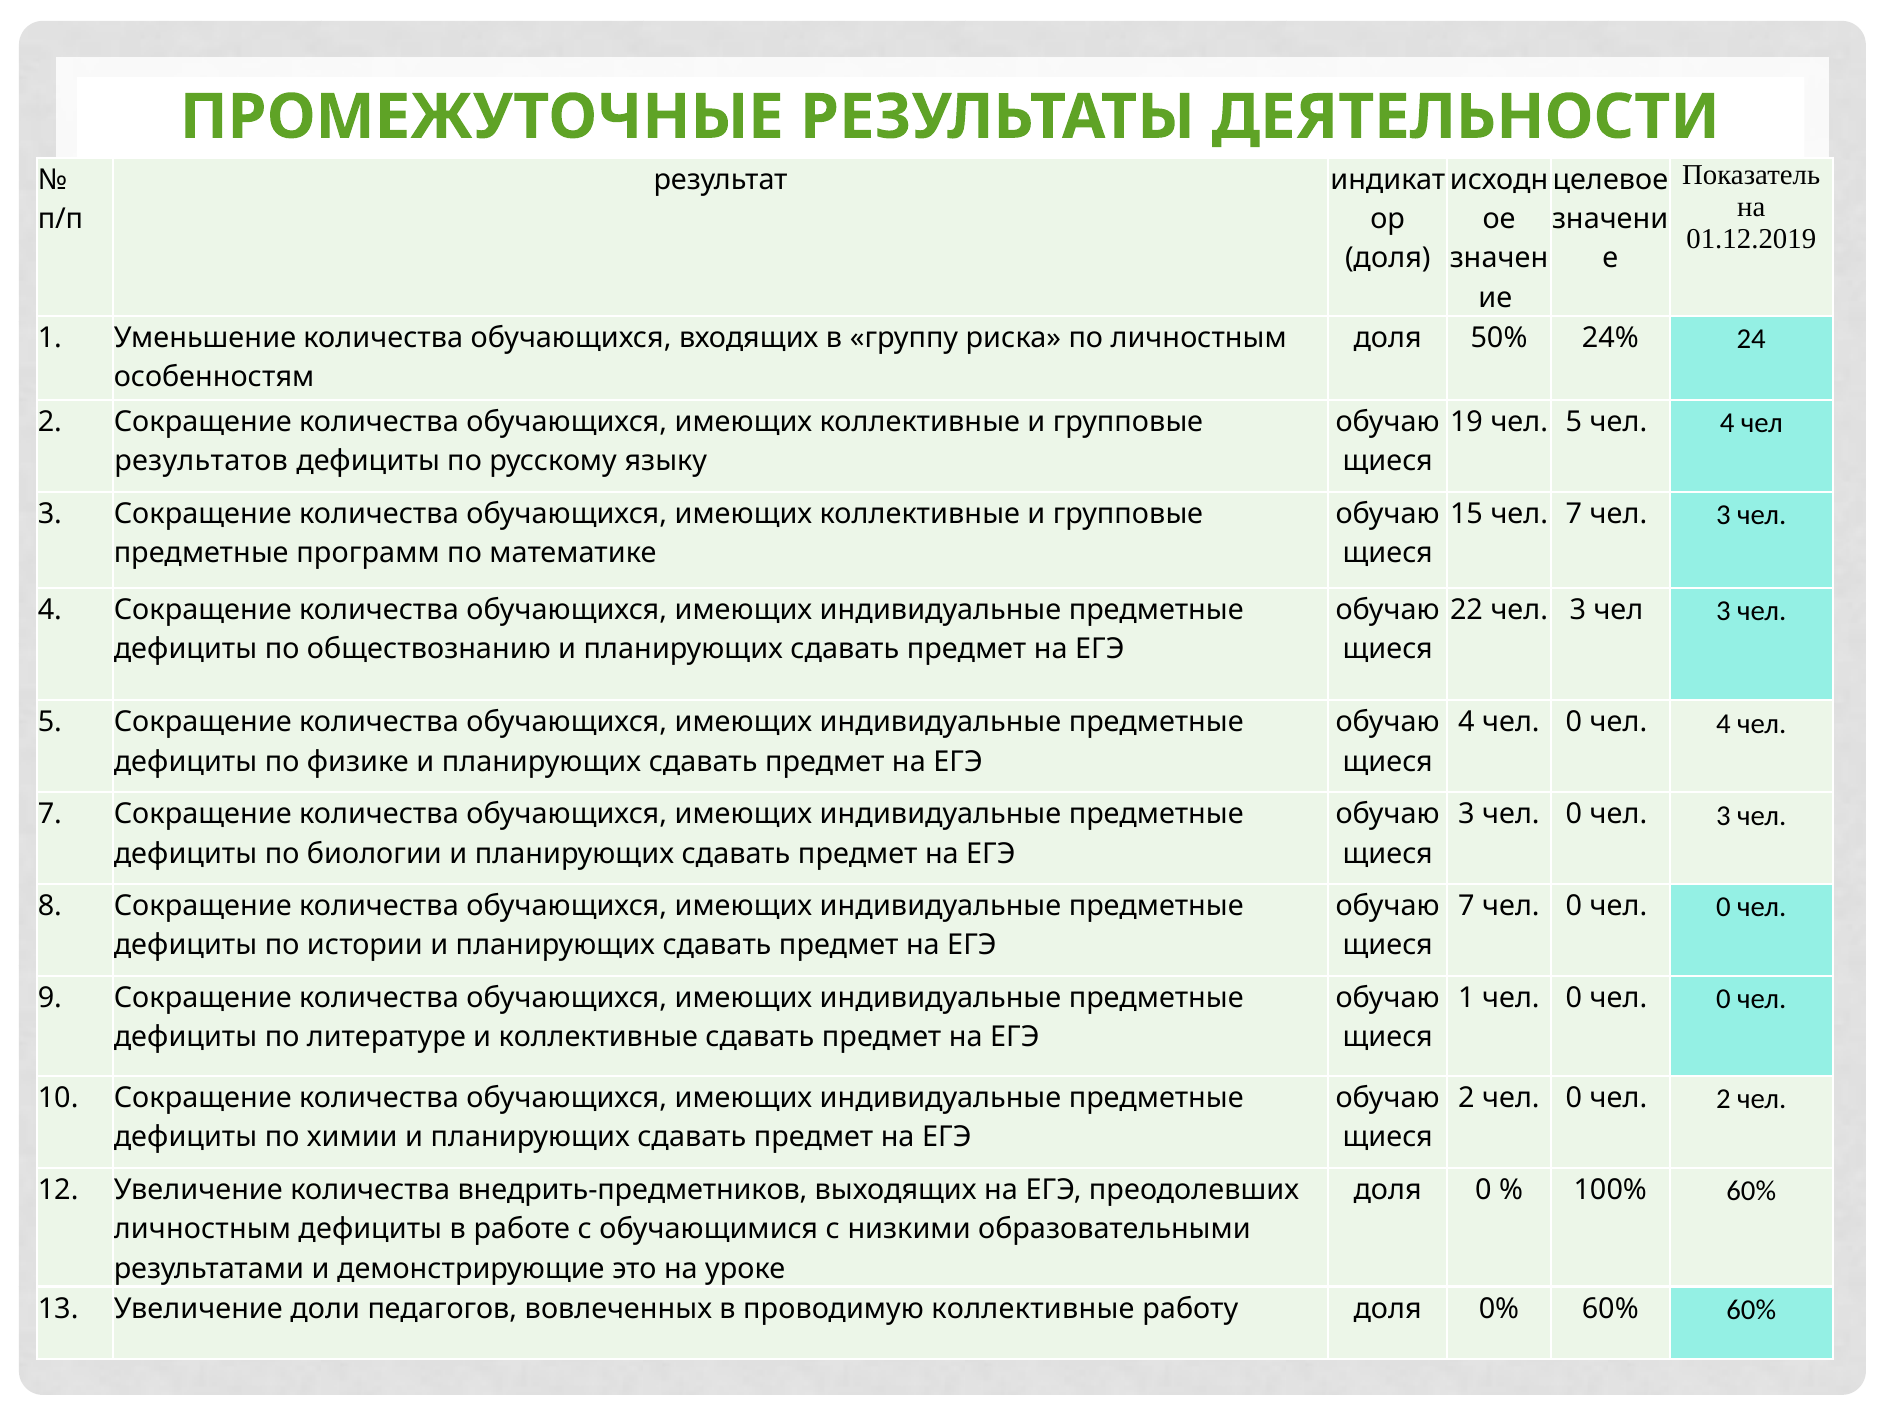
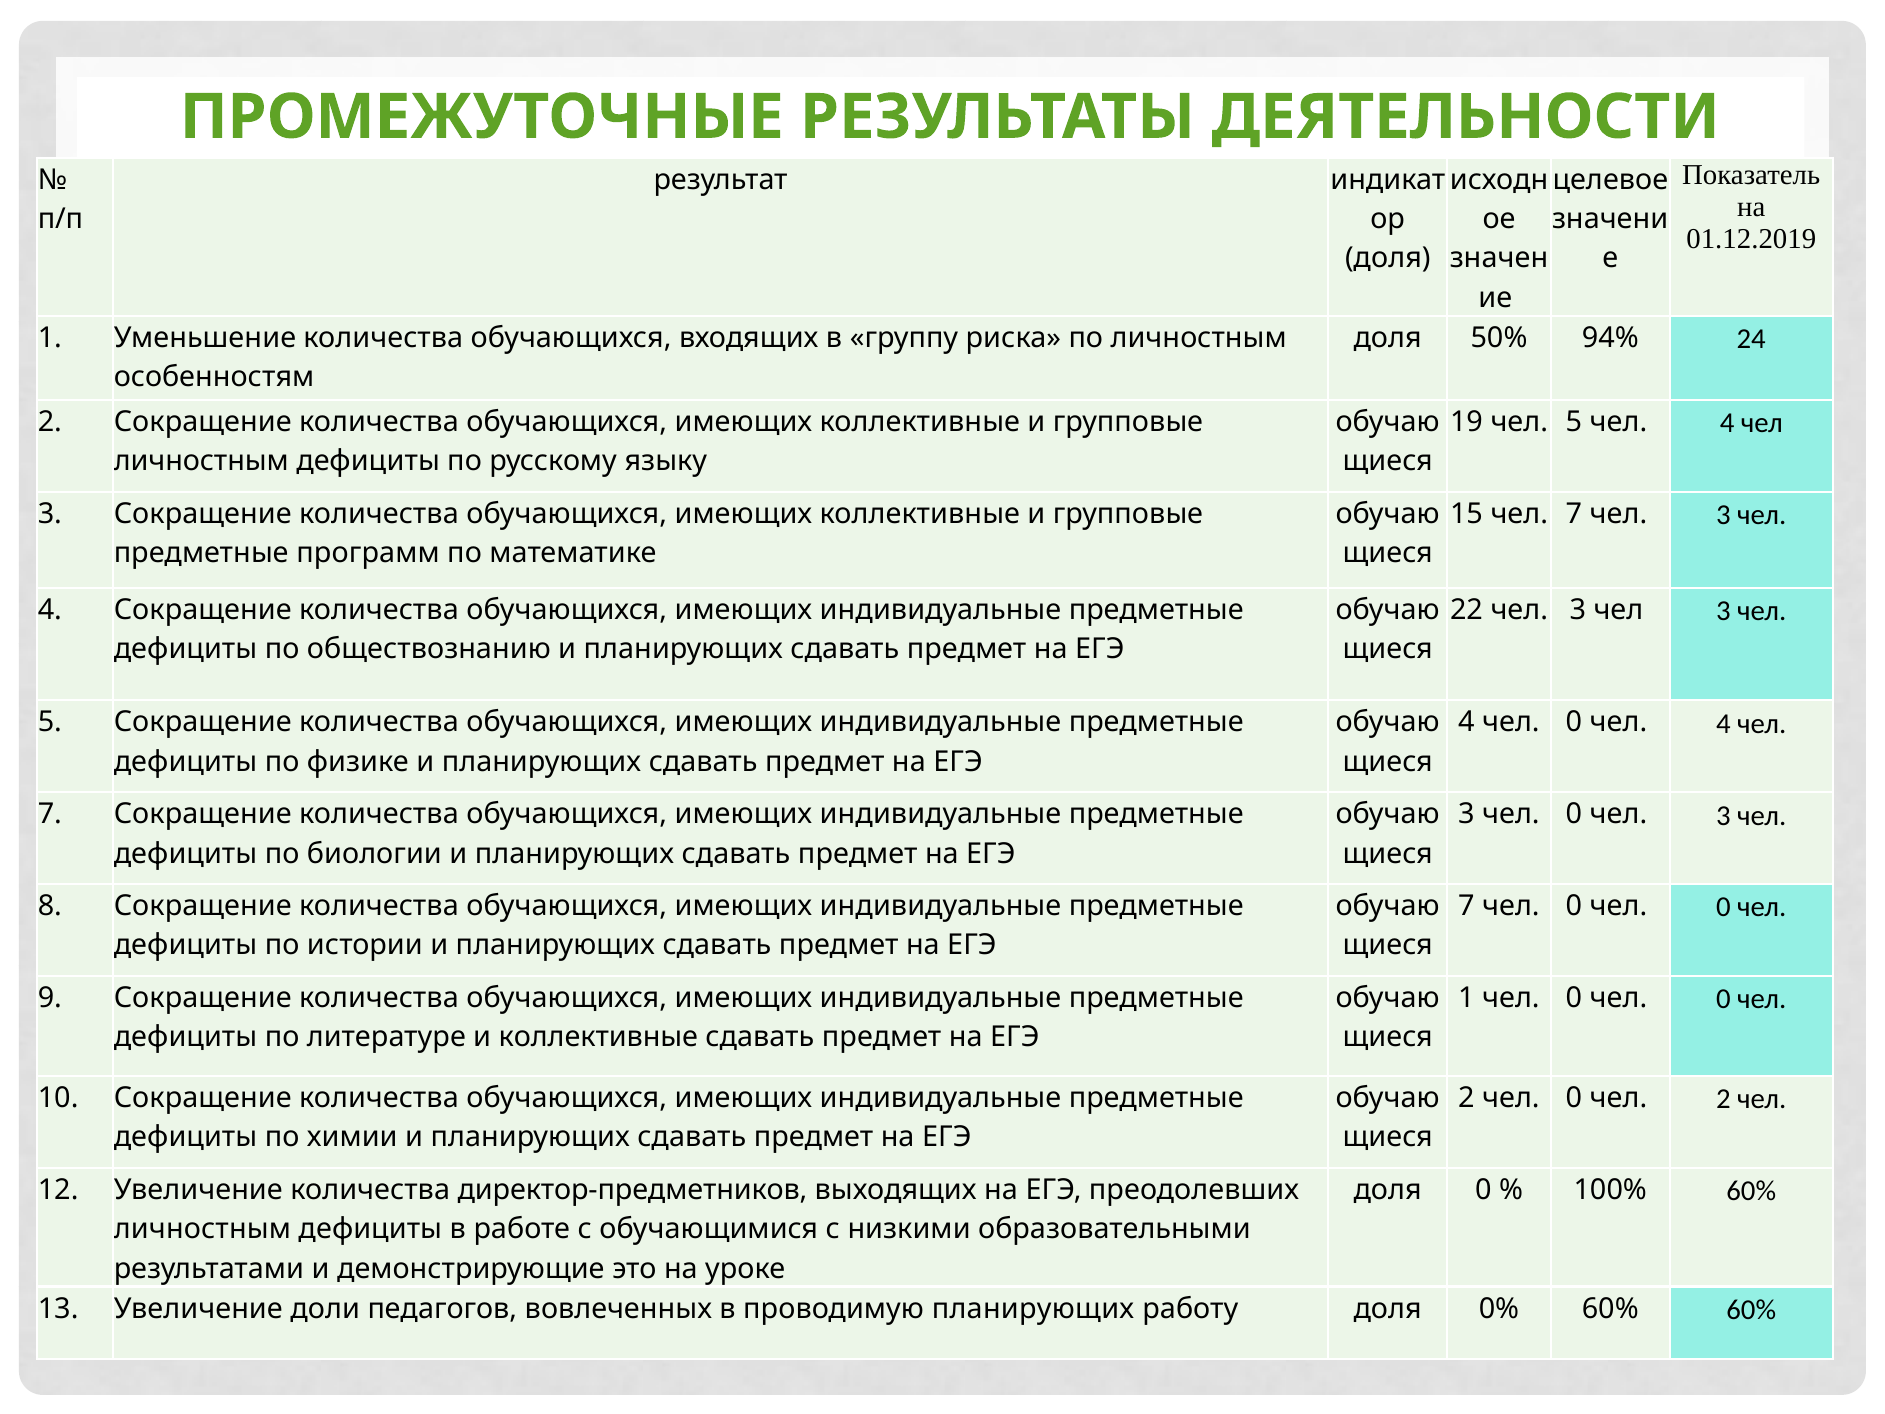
24%: 24% -> 94% (1610, 338)
результатов: результатов -> личностным (201, 461)
внедрить-предметников: внедрить-предметников -> директор-предметников (633, 1190)
проводимую коллективные: коллективные -> планирующих (1033, 1308)
